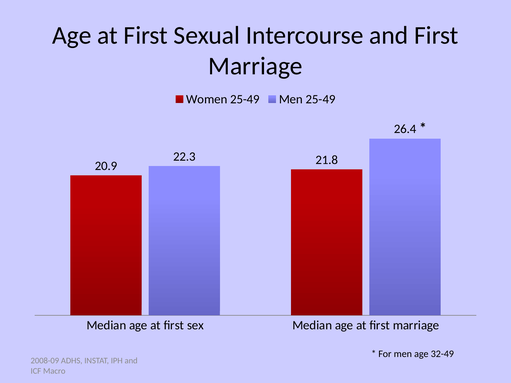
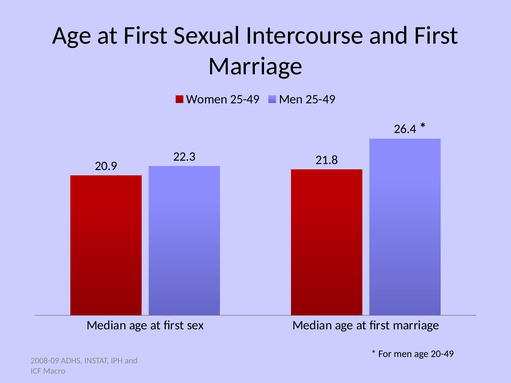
32-49: 32-49 -> 20-49 (442, 354)
